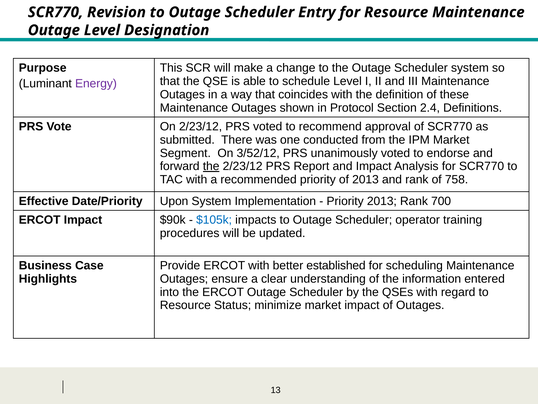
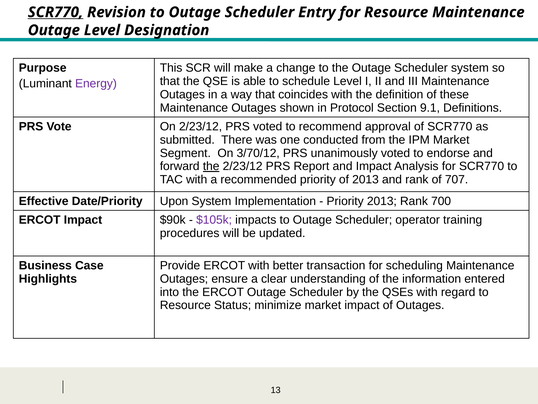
SCR770 underline: none -> present (55, 12)
2.4: 2.4 -> 9.1 (430, 108)
3/52/12: 3/52/12 -> 3/70/12 (258, 153)
758: 758 -> 707 (457, 179)
$105k colour: blue -> purple (214, 220)
established: established -> transaction (336, 265)
